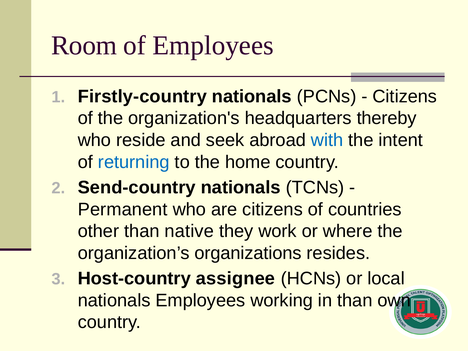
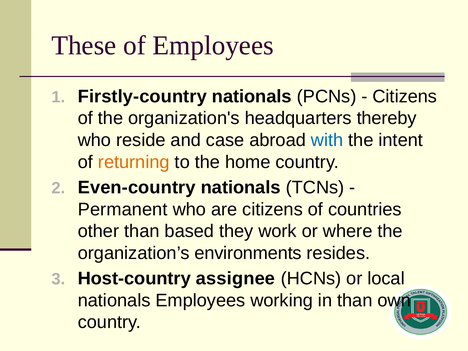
Room: Room -> These (84, 45)
seek: seek -> case (225, 140)
returning colour: blue -> orange (134, 162)
Send-country: Send-country -> Even-country (137, 187)
native: native -> based (189, 231)
organizations: organizations -> environments (248, 253)
